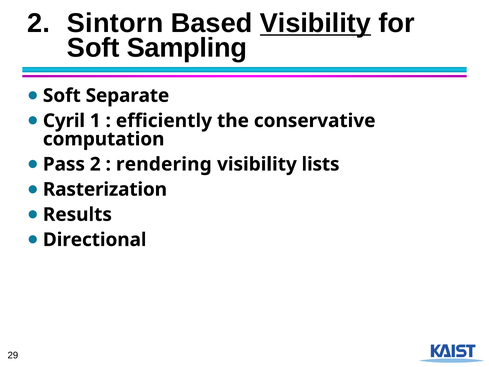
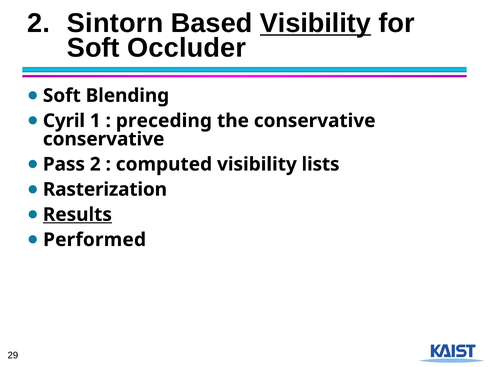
Sampling: Sampling -> Occluder (187, 48)
Separate: Separate -> Blending (127, 96)
efficiently: efficiently -> preceding (164, 121)
computation: computation -> conservative (104, 139)
rendering: rendering -> computed (164, 164)
Results underline: none -> present (77, 214)
Directional: Directional -> Performed (95, 240)
